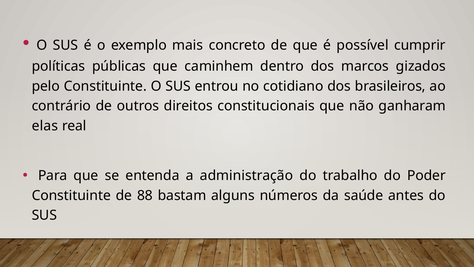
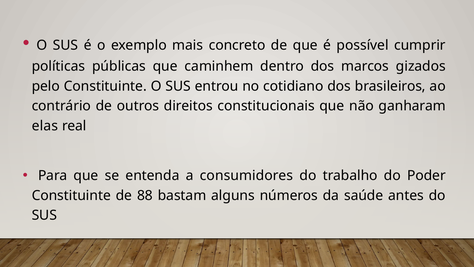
administração: administração -> consumidores (247, 175)
